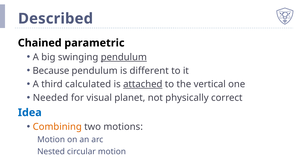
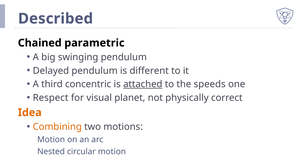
pendulum underline: present -> none (124, 57)
Because: Because -> Delayed (51, 71)
calculated: calculated -> concentric (88, 84)
vertical: vertical -> speeds (210, 84)
Needed: Needed -> Respect (51, 98)
Idea colour: blue -> orange (30, 112)
